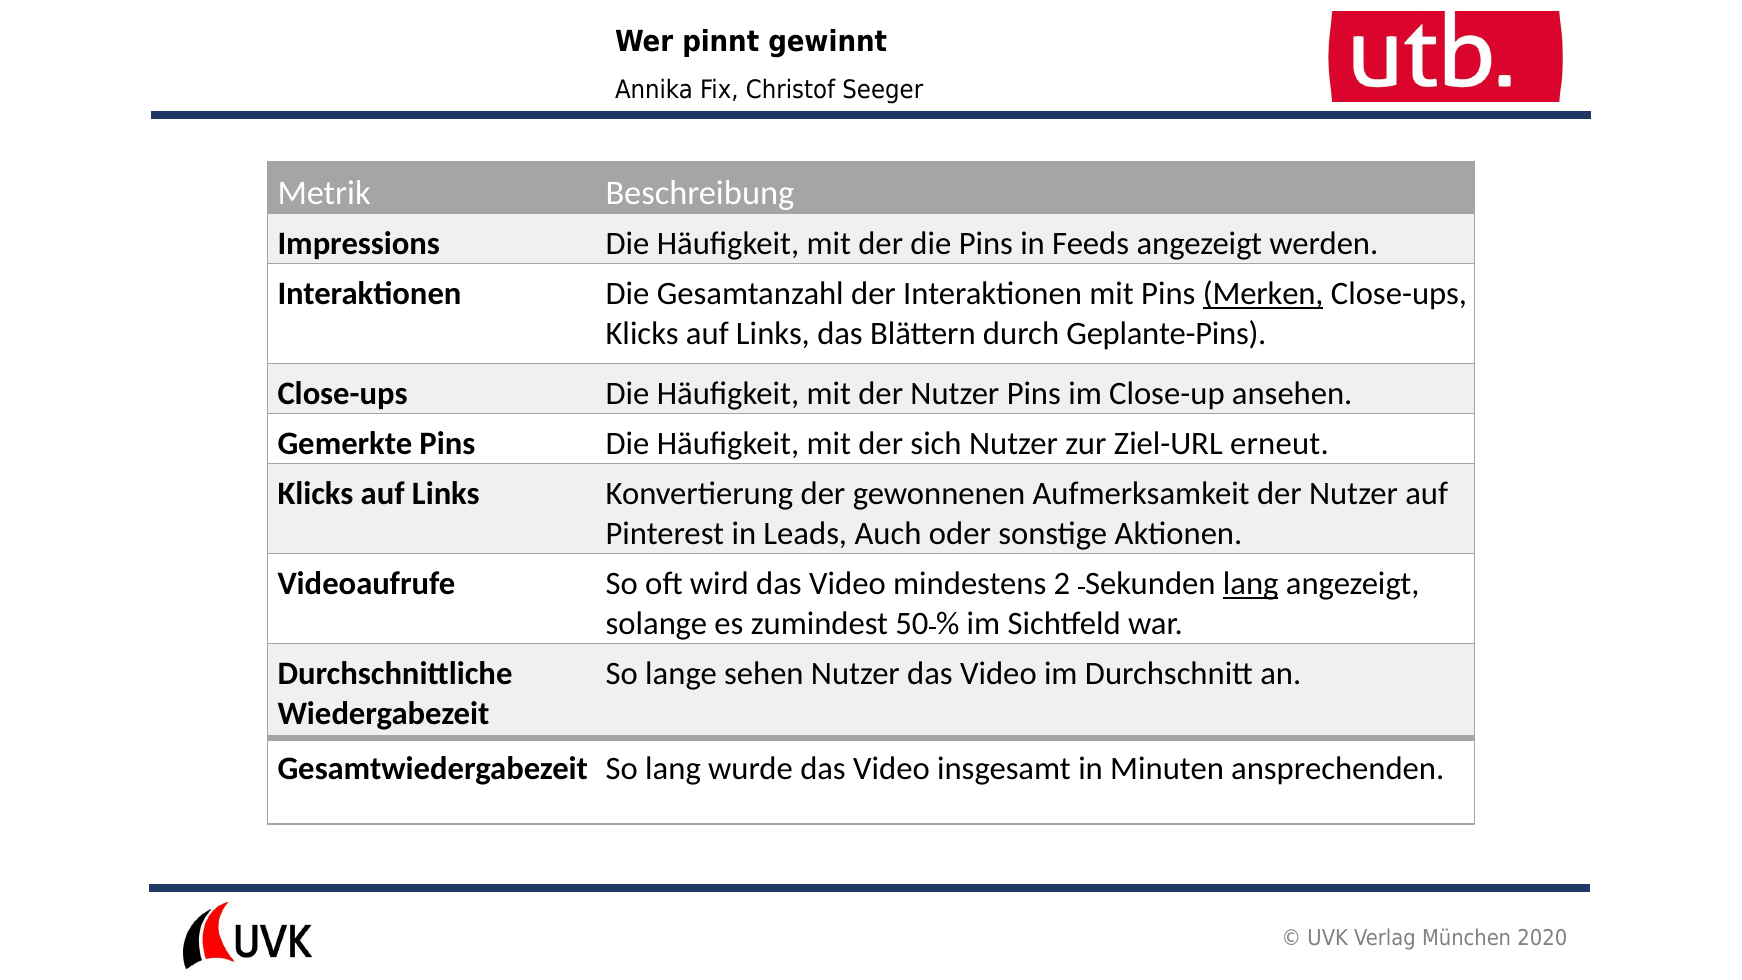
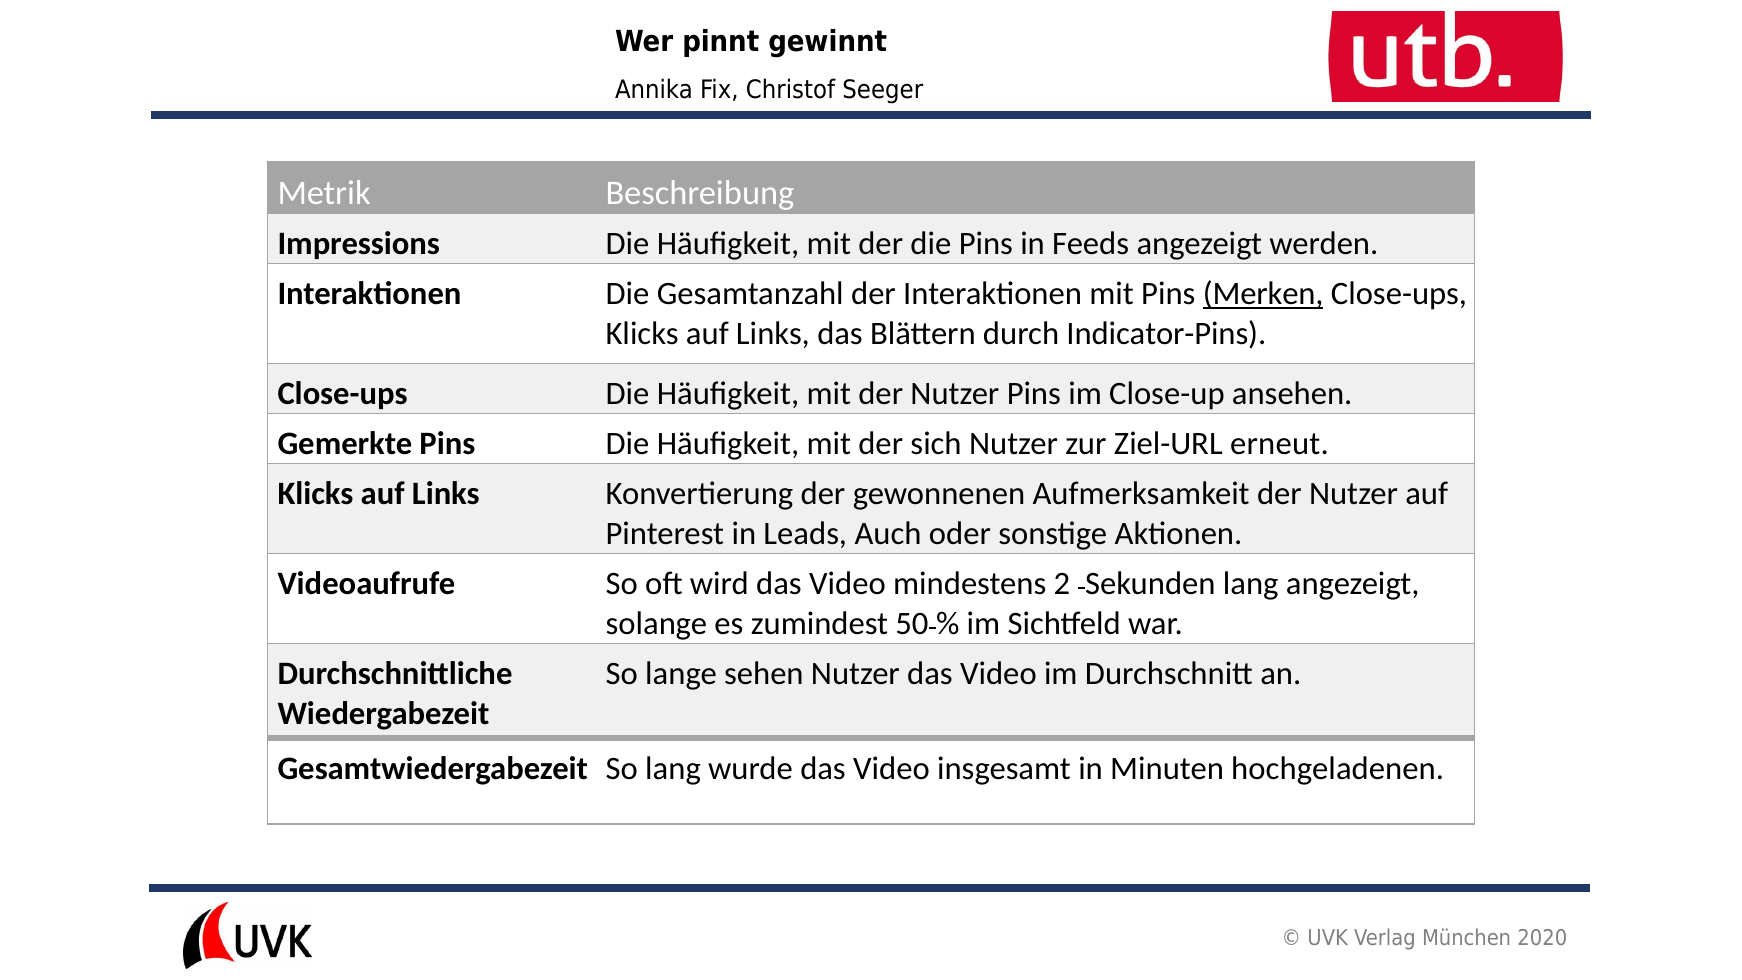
Geplante-Pins: Geplante-Pins -> Indicator-Pins (1166, 334)
lang underline: present -> none (1251, 584)
ansprechenden: ansprechenden -> hochgeladenen (1338, 768)
